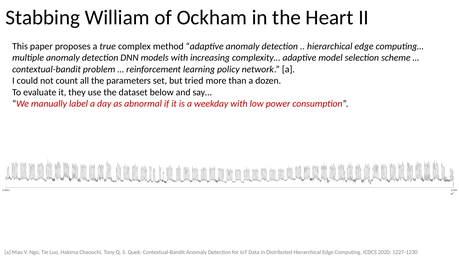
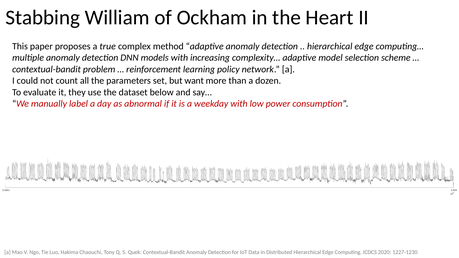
tried: tried -> want (194, 81)
